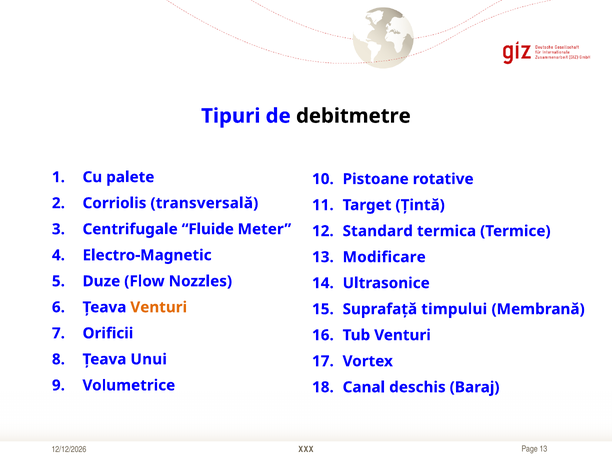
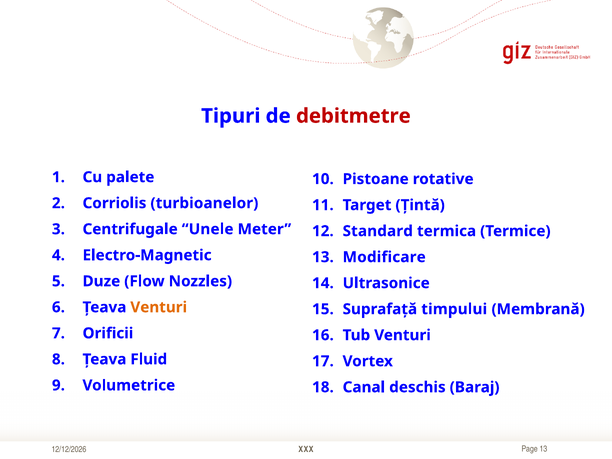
debitmetre colour: black -> red (353, 116)
transversală: transversală -> turbioanelor (204, 203)
Fluide: Fluide -> Unele (208, 229)
Unui: Unui -> Fluid (149, 359)
